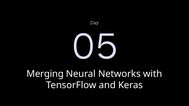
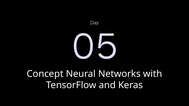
Merging: Merging -> Concept (45, 74)
